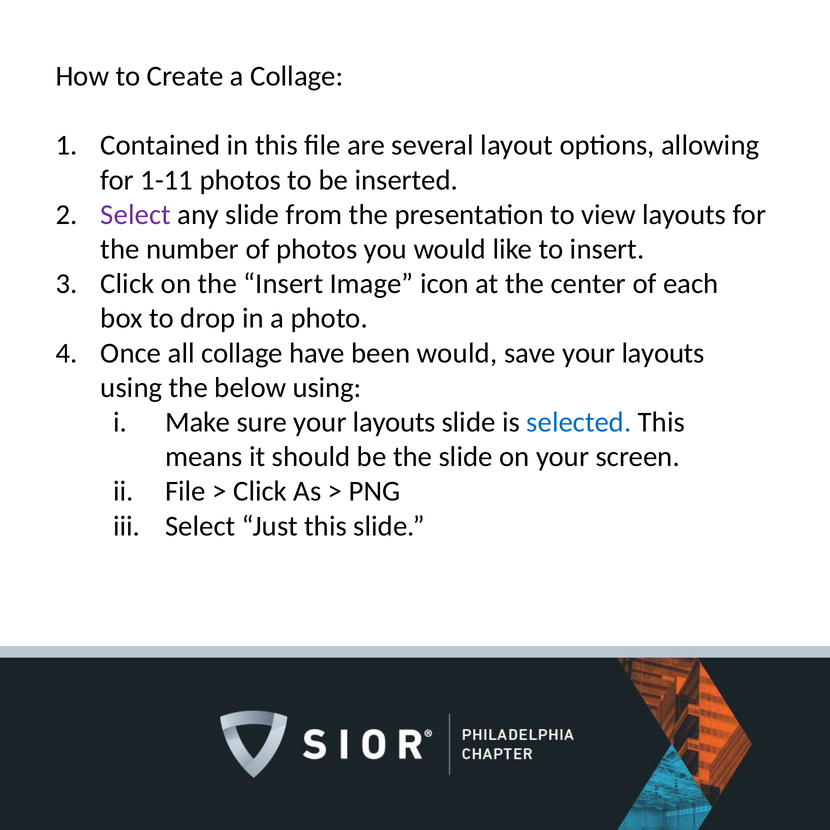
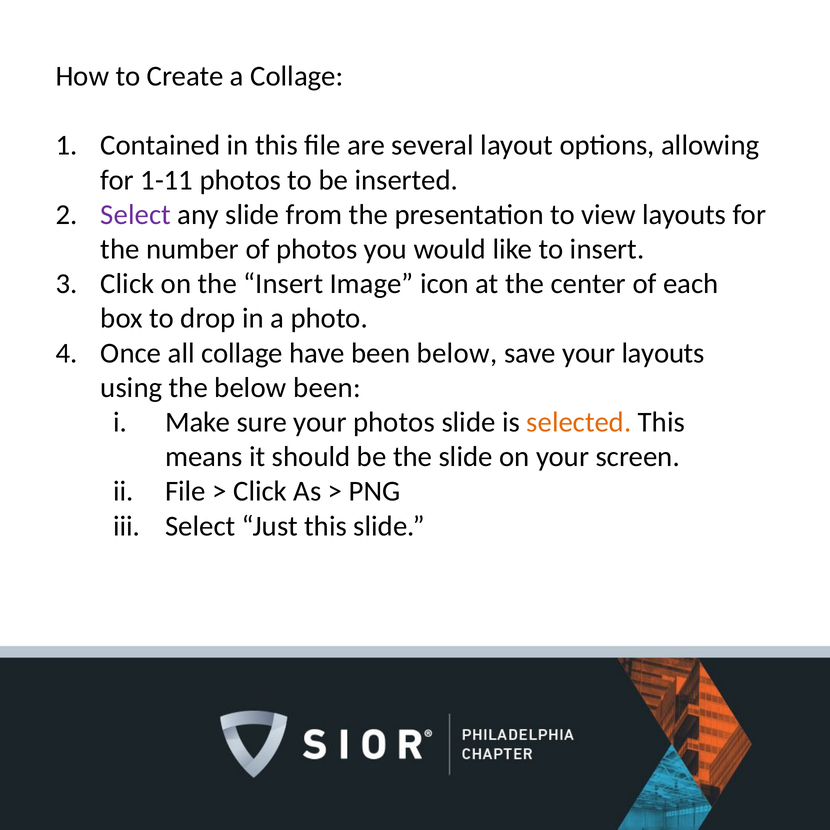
been would: would -> below (457, 353)
below using: using -> been (327, 388)
sure your layouts: layouts -> photos (394, 422)
selected colour: blue -> orange (579, 422)
